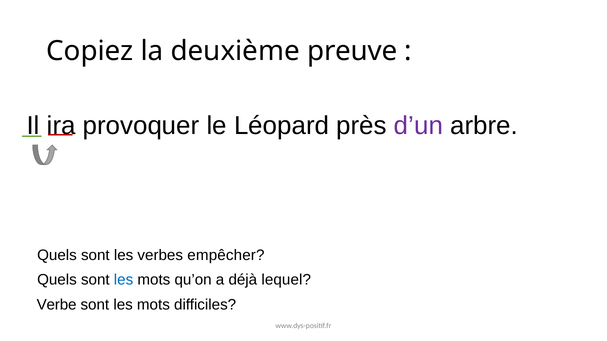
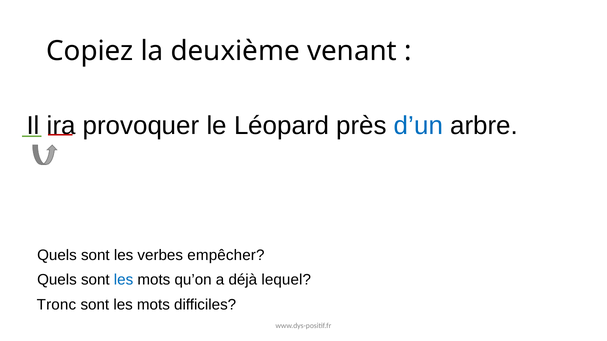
preuve: preuve -> venant (352, 51)
d’un colour: purple -> blue (418, 126)
Verbe: Verbe -> Tronc (56, 305)
